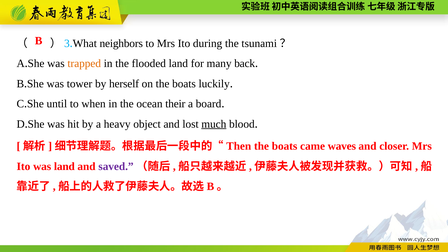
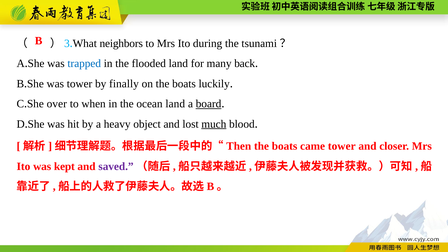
trapped colour: orange -> blue (84, 63)
herself: herself -> finally (124, 84)
until: until -> over (57, 104)
ocean their: their -> land (175, 104)
board underline: none -> present (209, 104)
came waves: waves -> tower (342, 146)
was land: land -> kept (64, 166)
